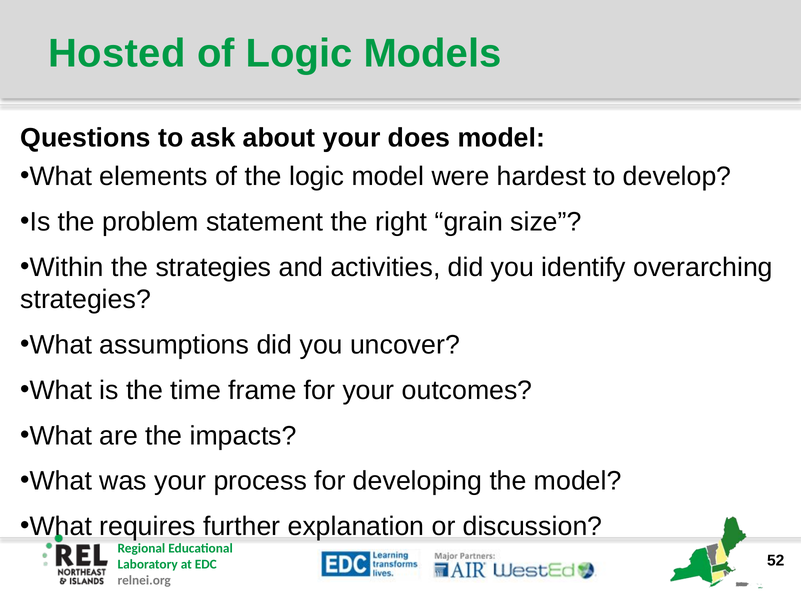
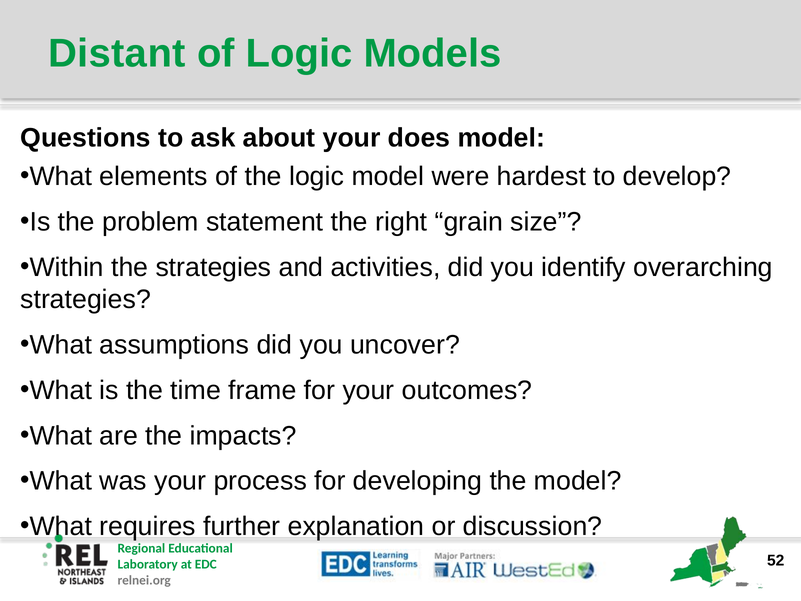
Hosted: Hosted -> Distant (117, 54)
